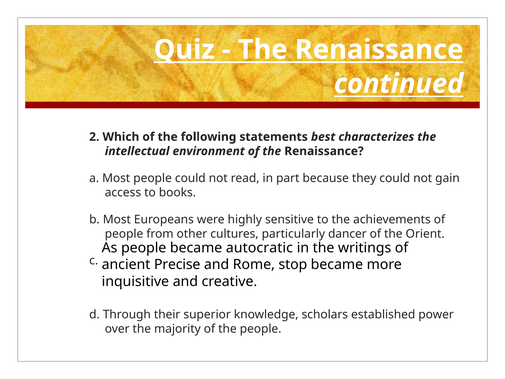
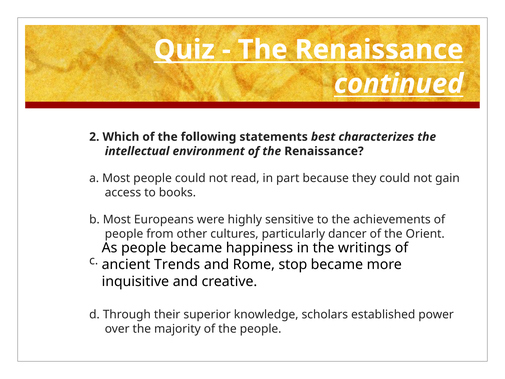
autocratic: autocratic -> happiness (259, 248)
Precise: Precise -> Trends (177, 264)
